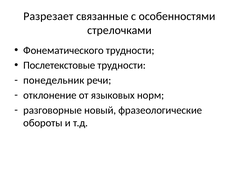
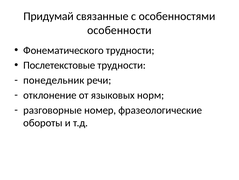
Разрезает: Разрезает -> Придумай (49, 16)
стрелочками: стрелочками -> особенности (119, 30)
новый: новый -> номер (100, 110)
